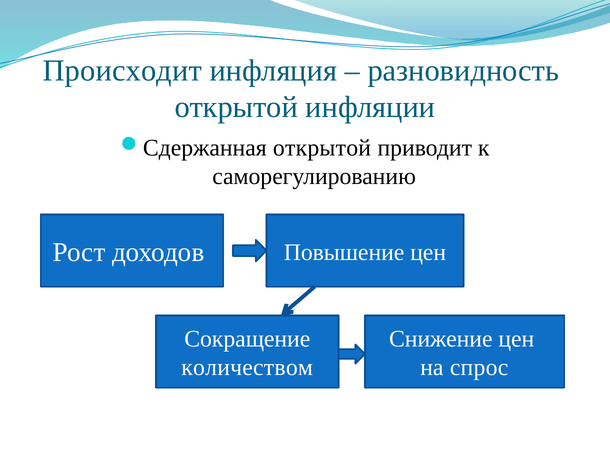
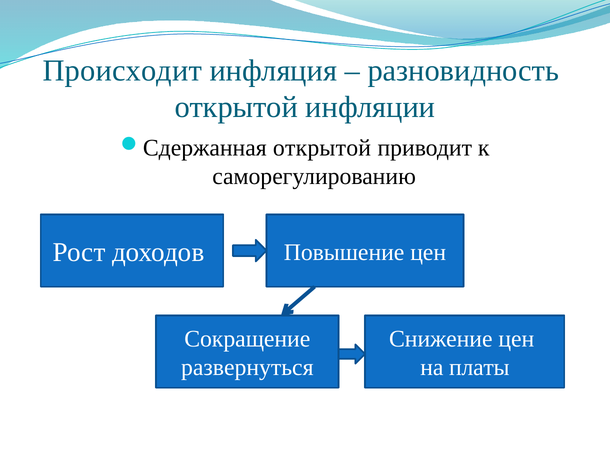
количеством: количеством -> развернуться (247, 367)
спрос: спрос -> платы (479, 367)
